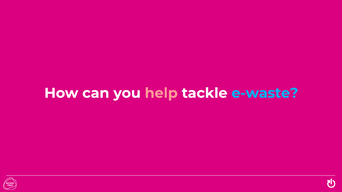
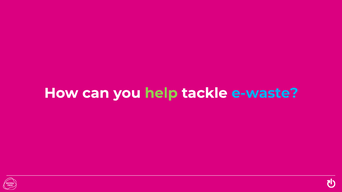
help colour: pink -> light green (161, 93)
